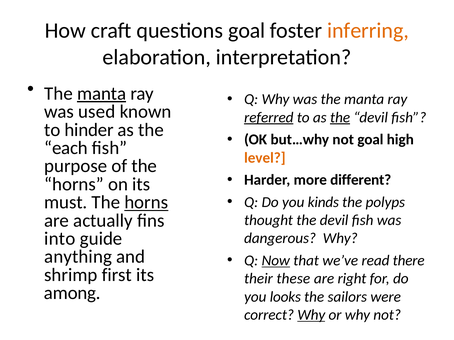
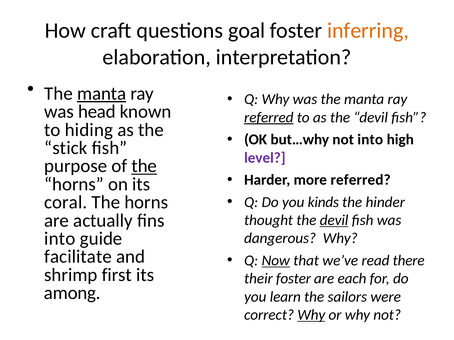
used: used -> head (97, 112)
the underline: present -> none (340, 118)
hinder: hinder -> hiding (89, 130)
not goal: goal -> into (370, 140)
each: each -> stick (66, 148)
level colour: orange -> purple (265, 158)
the underline: none -> present (144, 166)
more different: different -> referred (361, 180)
polyps: polyps -> hinder (385, 202)
must: must -> coral (66, 203)
horns underline: present -> none (146, 203)
devil underline: none -> present (334, 221)
anything: anything -> facilitate (78, 257)
their these: these -> foster (293, 279)
right: right -> each (352, 279)
looks: looks -> learn (285, 297)
